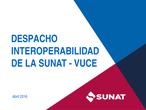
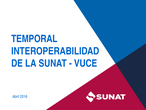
DESPACHO: DESPACHO -> TEMPORAL (34, 39)
